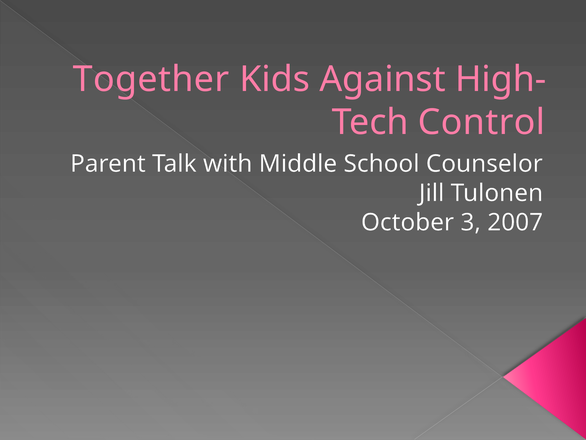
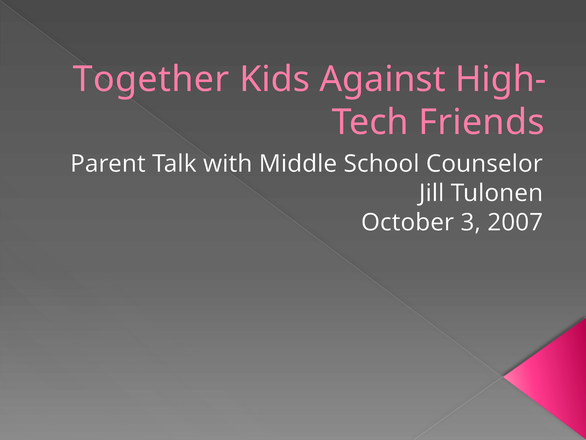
Control: Control -> Friends (482, 122)
